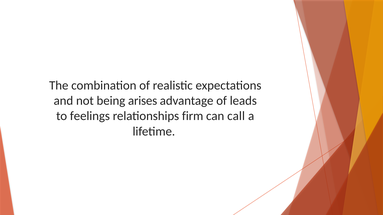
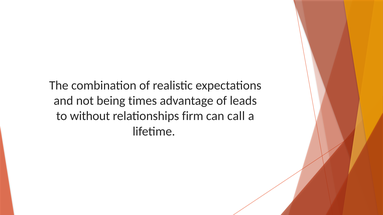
arises: arises -> times (143, 101)
feelings: feelings -> without (90, 116)
